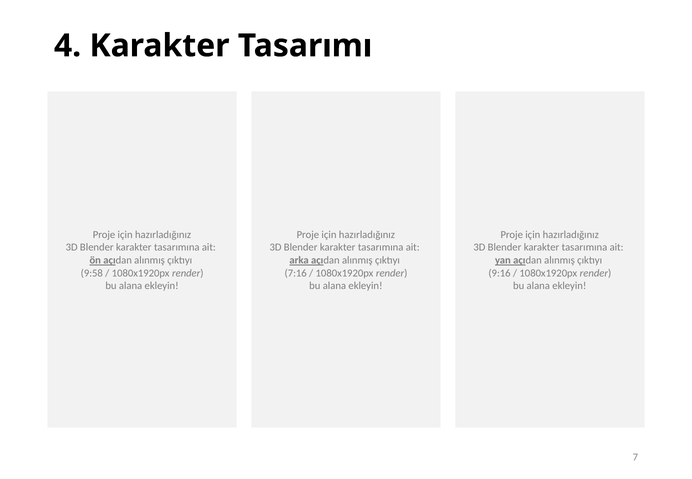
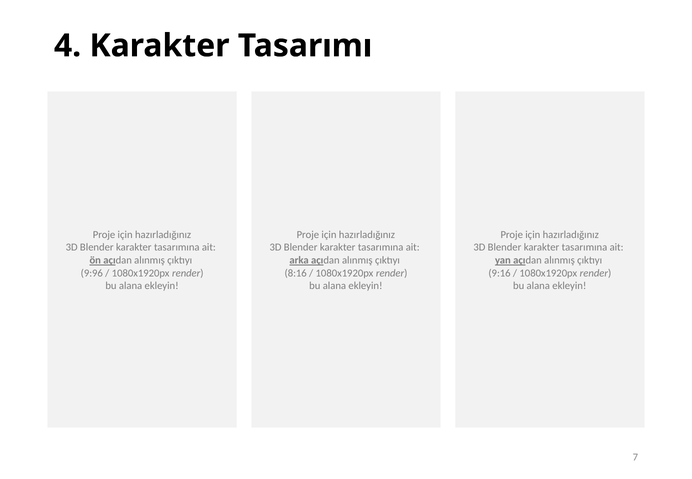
9:58: 9:58 -> 9:96 (92, 273)
7:16: 7:16 -> 8:16 (296, 273)
